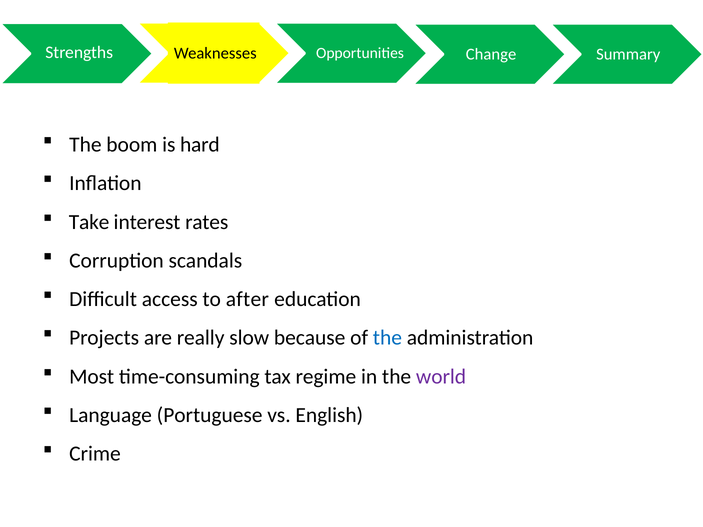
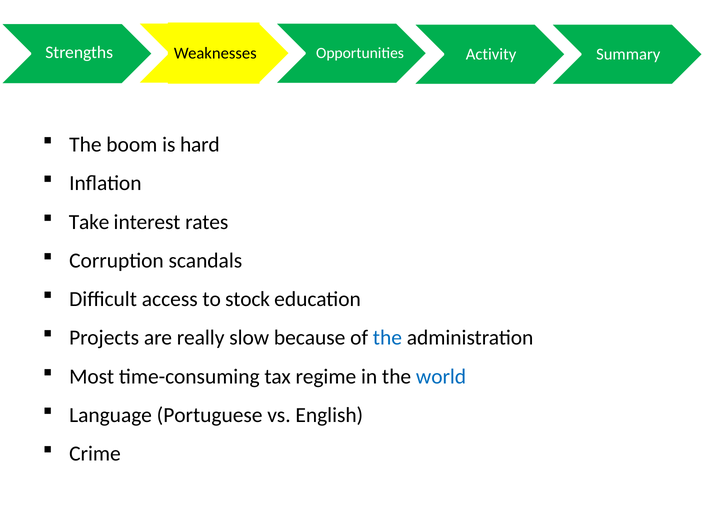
Change: Change -> Activity (491, 54)
after: after -> stock (248, 299)
world colour: purple -> blue (441, 377)
